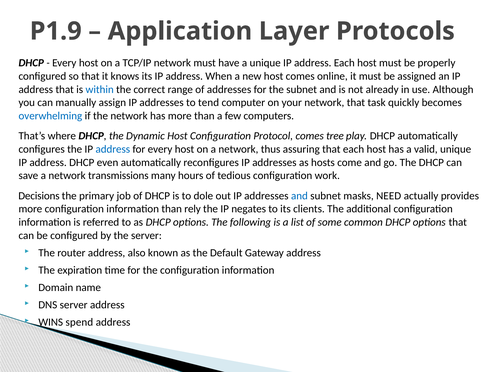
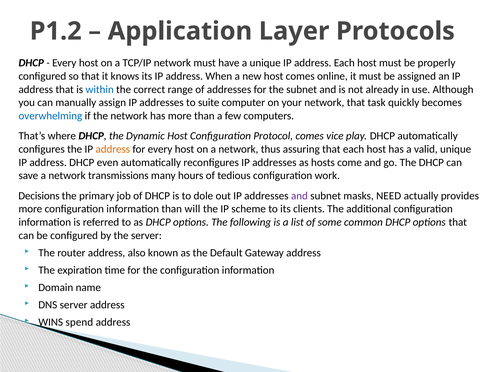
P1.9: P1.9 -> P1.2 (56, 31)
tend: tend -> suite (209, 103)
tree: tree -> vice (335, 136)
address colour: blue -> orange (113, 149)
and colour: blue -> purple (299, 196)
rely: rely -> will (192, 209)
negates: negates -> scheme (249, 209)
